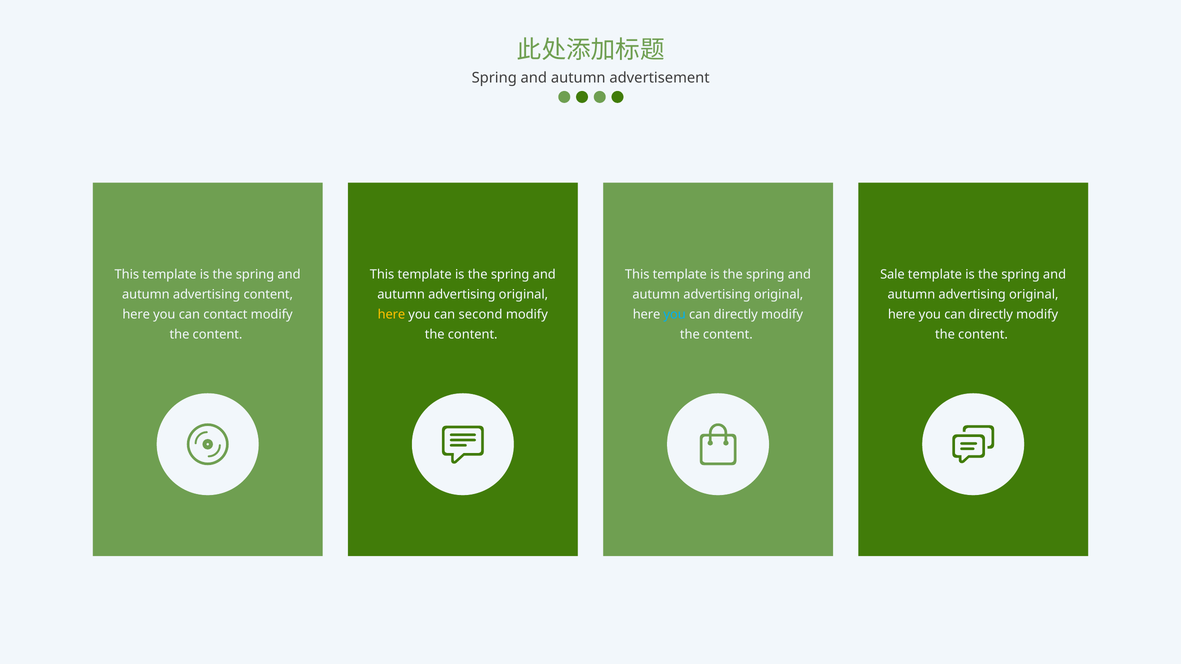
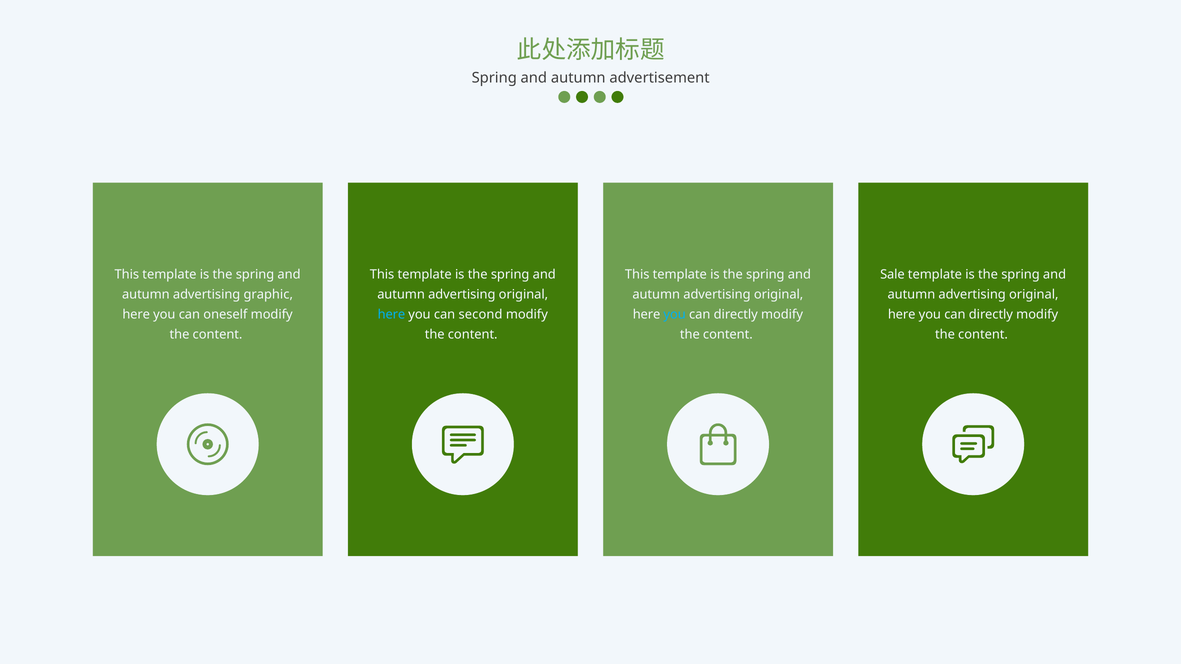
advertising content: content -> graphic (268, 295)
contact: contact -> oneself (225, 315)
here colour: yellow -> light blue (391, 315)
